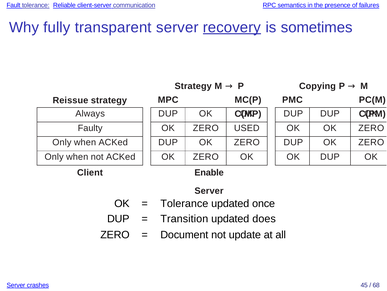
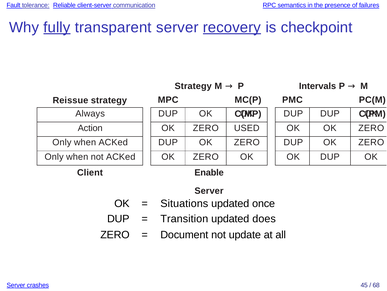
fully underline: none -> present (57, 27)
sometimes: sometimes -> checkpoint (317, 27)
Copying: Copying -> Intervals (318, 86)
Faulty: Faulty -> Action (90, 128)
Tolerance: Tolerance -> Situations (184, 203)
